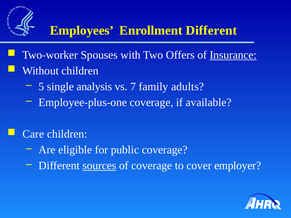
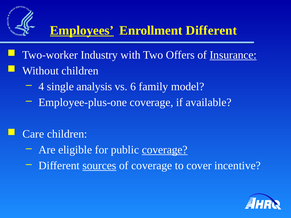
Employees underline: none -> present (82, 31)
Spouses: Spouses -> Industry (99, 55)
5: 5 -> 4 (41, 87)
7: 7 -> 6 (133, 87)
adults: adults -> model (188, 87)
coverage underline: none -> present (165, 150)
employer: employer -> incentive (238, 166)
